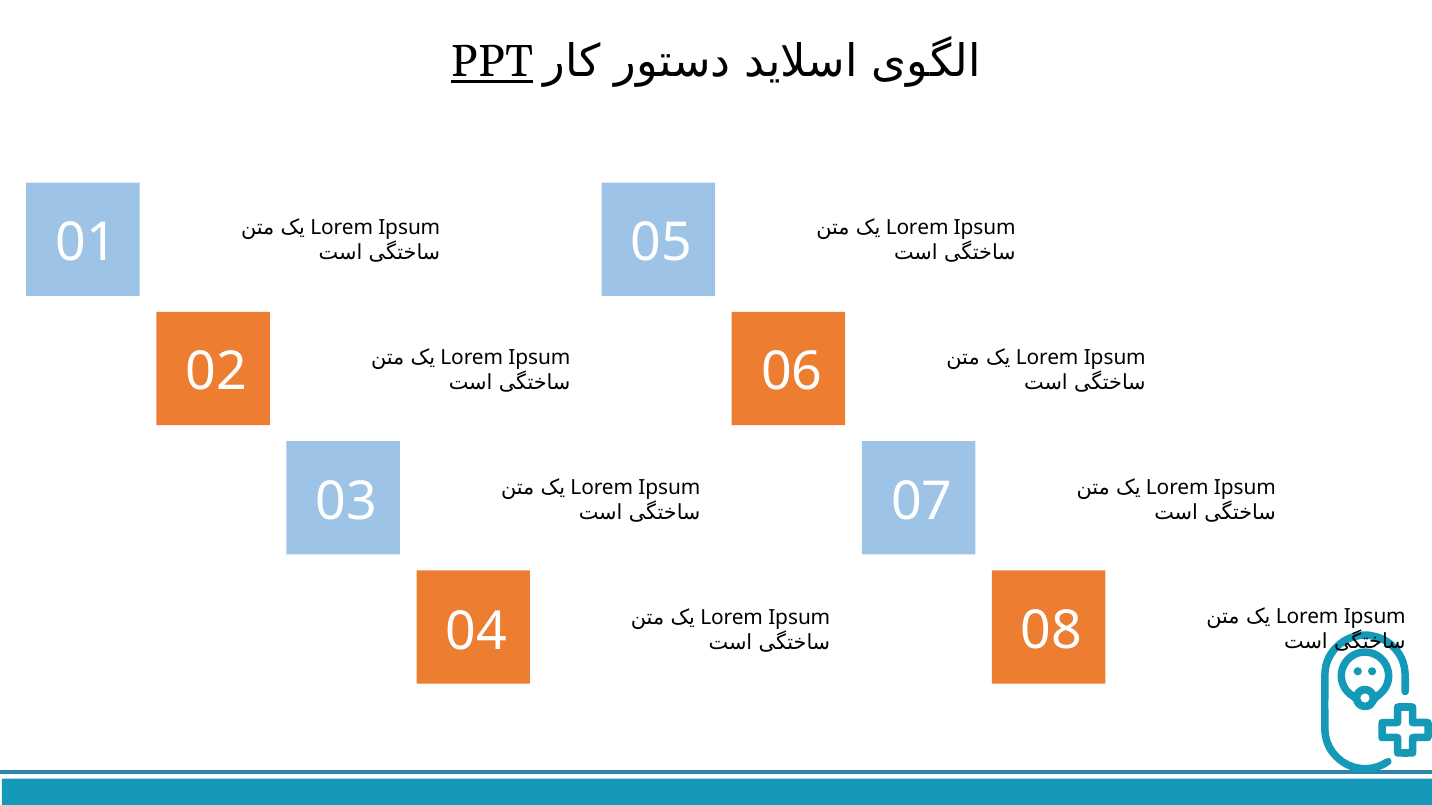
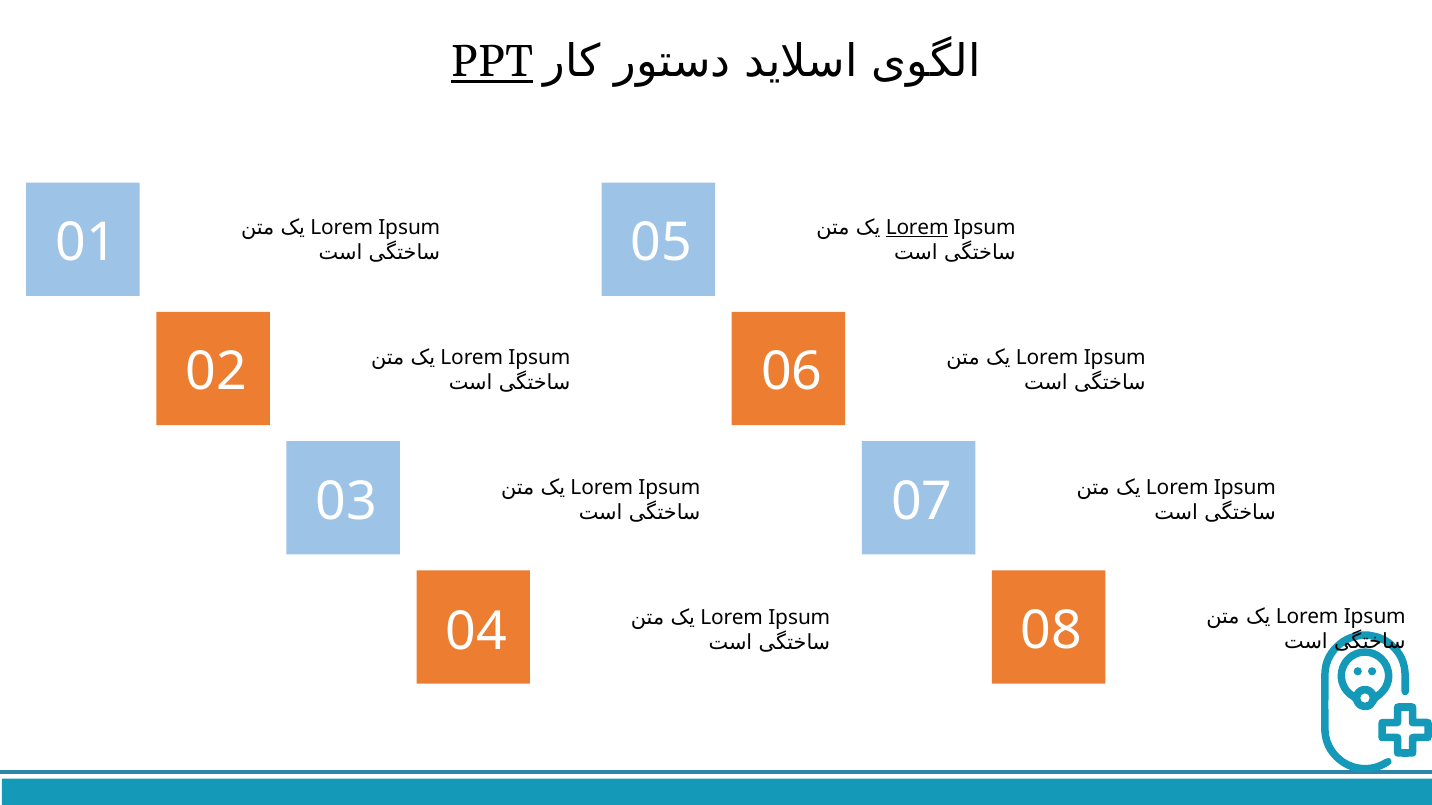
Lorem underline: none -> present (917, 228)
